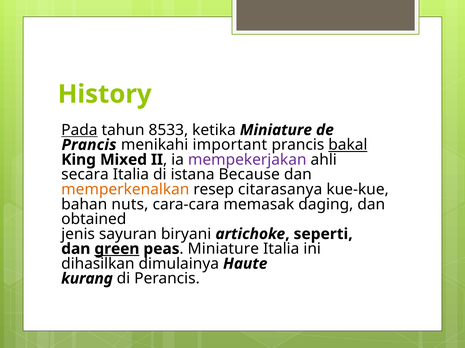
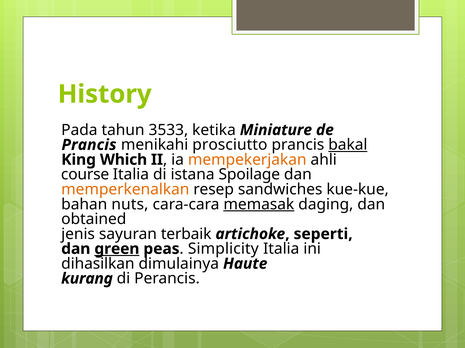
Pada underline: present -> none (79, 130)
8533: 8533 -> 3533 (168, 130)
important: important -> prosciutto (230, 145)
Mixed: Mixed -> Which (124, 160)
mempekerjakan colour: purple -> orange (247, 160)
secara: secara -> course (85, 175)
Because: Because -> Spoilage (249, 175)
citarasanya: citarasanya -> sandwiches (280, 190)
memasak underline: none -> present (259, 205)
biryani: biryani -> terbaik (186, 234)
Miniature: Miniature -> Simplicity (223, 249)
